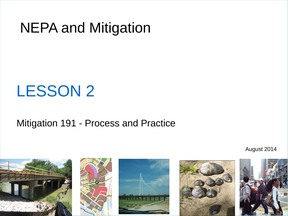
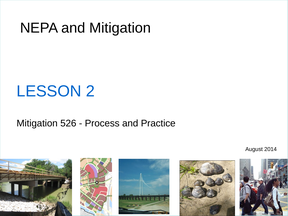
191: 191 -> 526 (68, 123)
